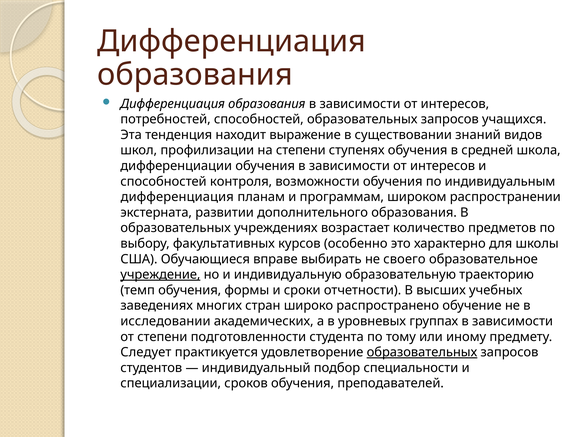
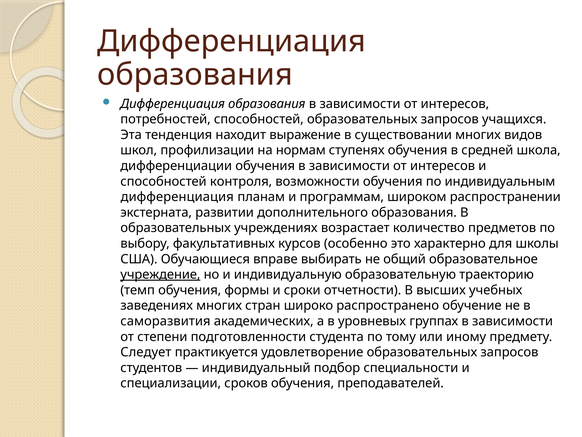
существовании знаний: знаний -> многих (478, 135)
на степени: степени -> нормам (301, 150)
своего: своего -> общий (405, 259)
исследовании: исследовании -> саморазвития (165, 321)
образовательных underline: present -> none (422, 352)
